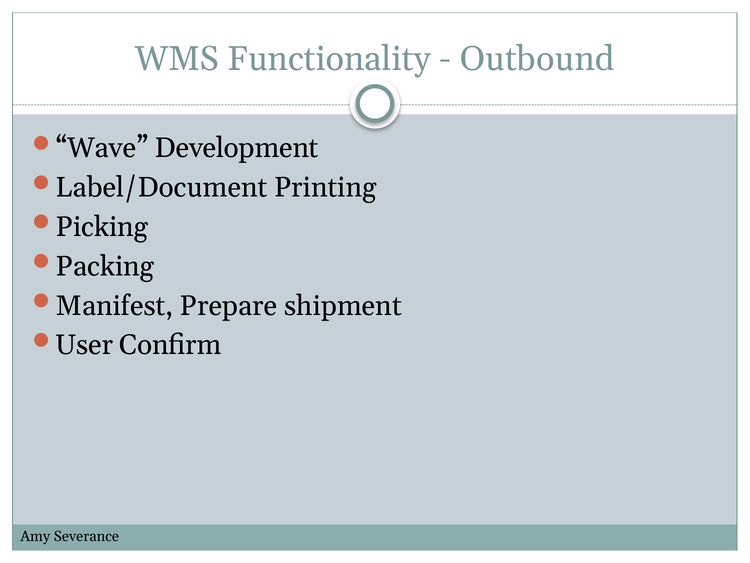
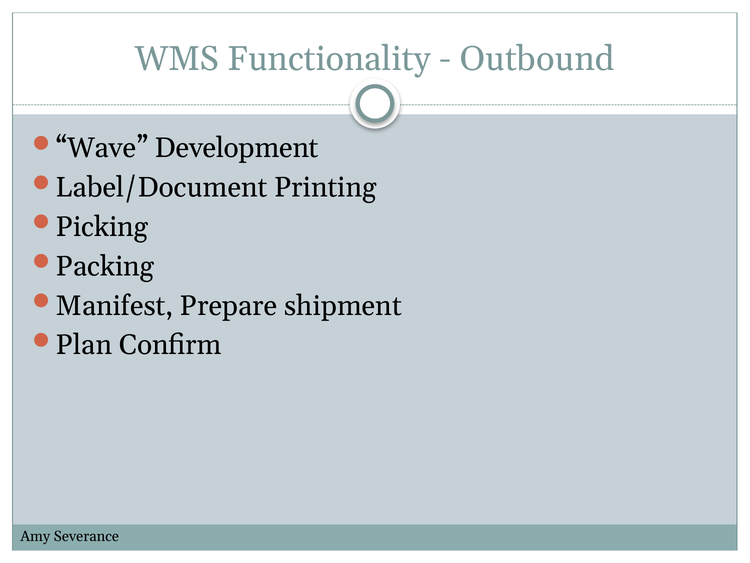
User: User -> Plan (84, 345)
